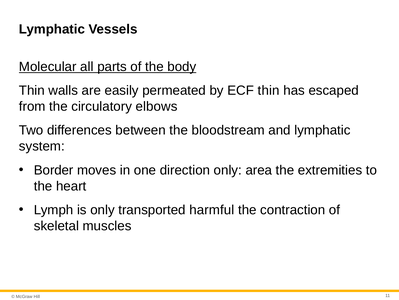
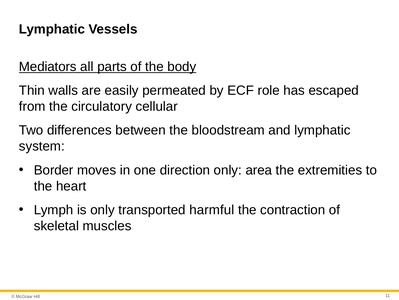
Molecular: Molecular -> Mediators (48, 67)
ECF thin: thin -> role (269, 90)
elbows: elbows -> cellular (157, 106)
